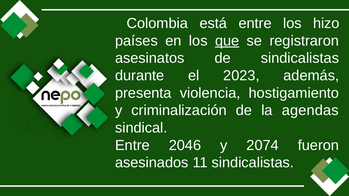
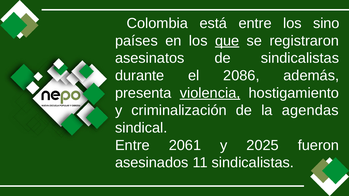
hizo: hizo -> sino (326, 23)
2023: 2023 -> 2086 (241, 76)
violencia underline: none -> present (210, 93)
2046: 2046 -> 2061 (185, 146)
2074: 2074 -> 2025 (263, 146)
